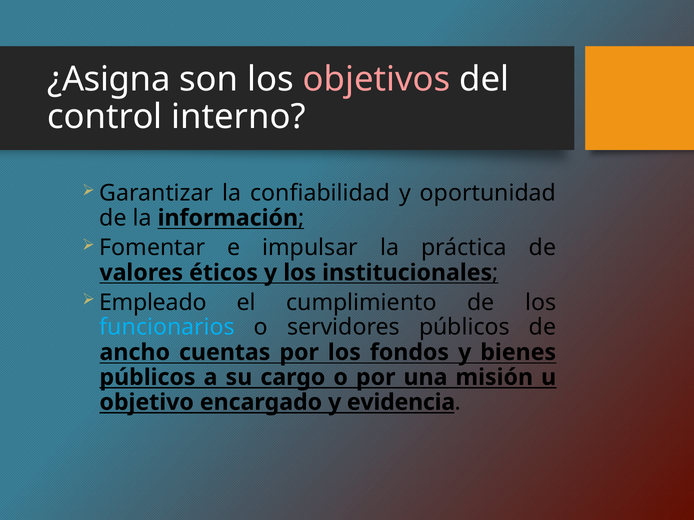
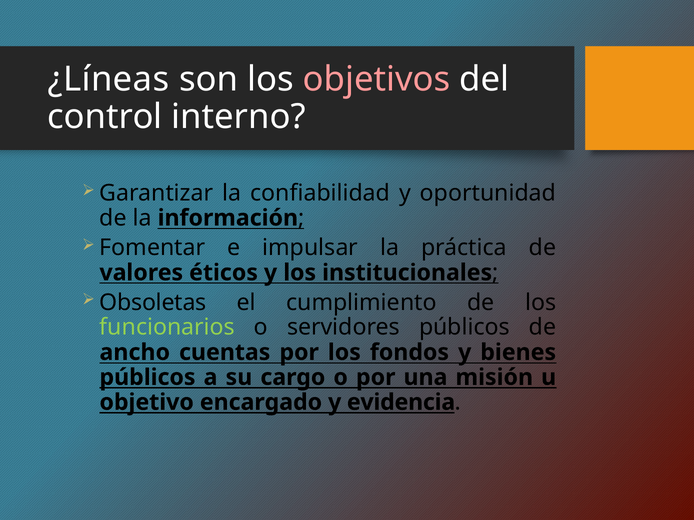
¿Asigna: ¿Asigna -> ¿Líneas (109, 79)
Empleado: Empleado -> Obsoletas (153, 303)
funcionarios colour: light blue -> light green (167, 328)
